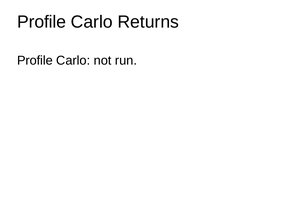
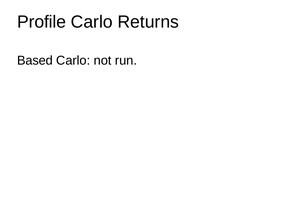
Profile: Profile -> Based (35, 60)
